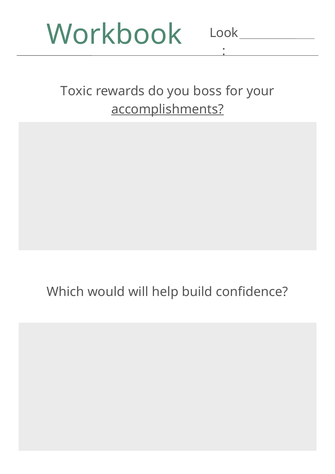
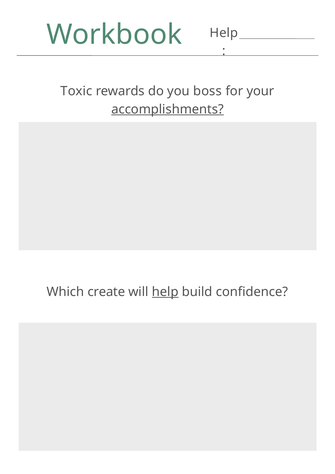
Look: Look -> Help (224, 33)
would: would -> create (106, 292)
help underline: none -> present (165, 292)
